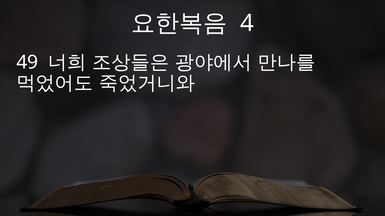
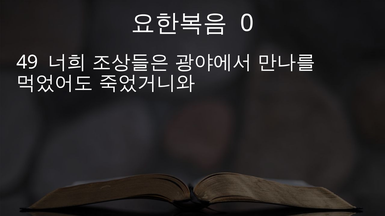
4: 4 -> 0 (247, 23)
